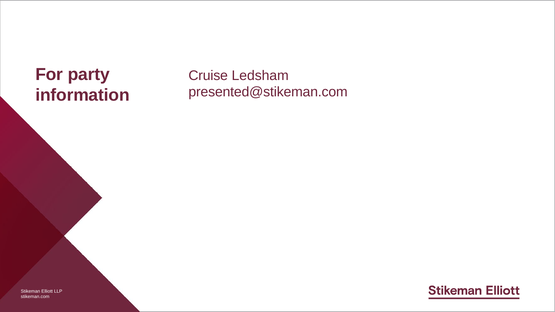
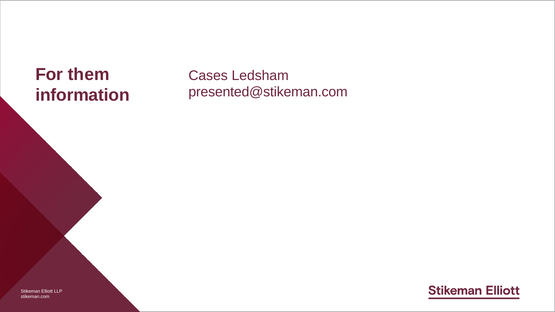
party: party -> them (89, 74)
Cruise: Cruise -> Cases (208, 76)
